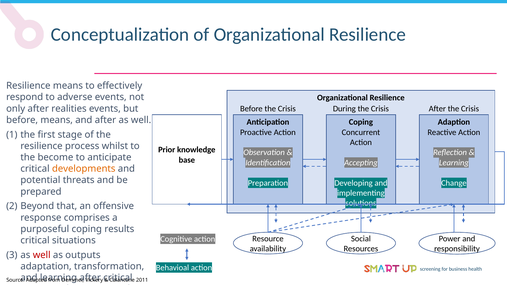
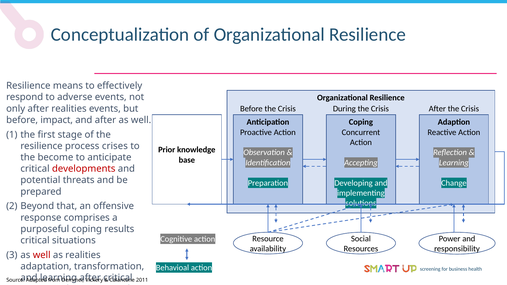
before means: means -> impact (57, 120)
whilst: whilst -> crises (115, 146)
developments colour: orange -> red (84, 169)
as outputs: outputs -> realities (83, 255)
